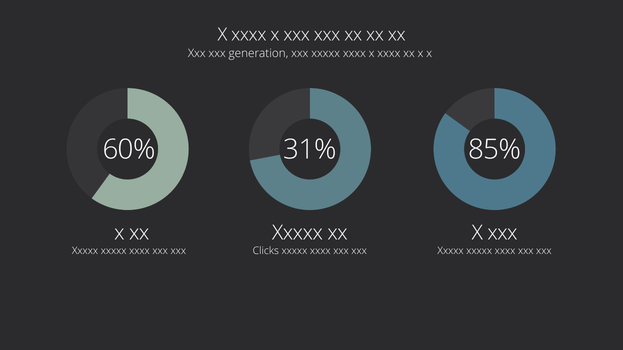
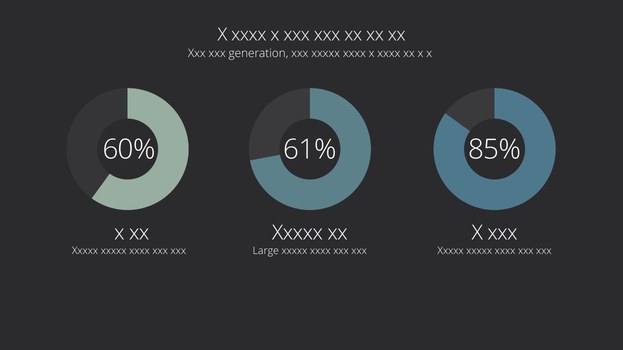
31%: 31% -> 61% (310, 150)
Clicks: Clicks -> Large (266, 251)
